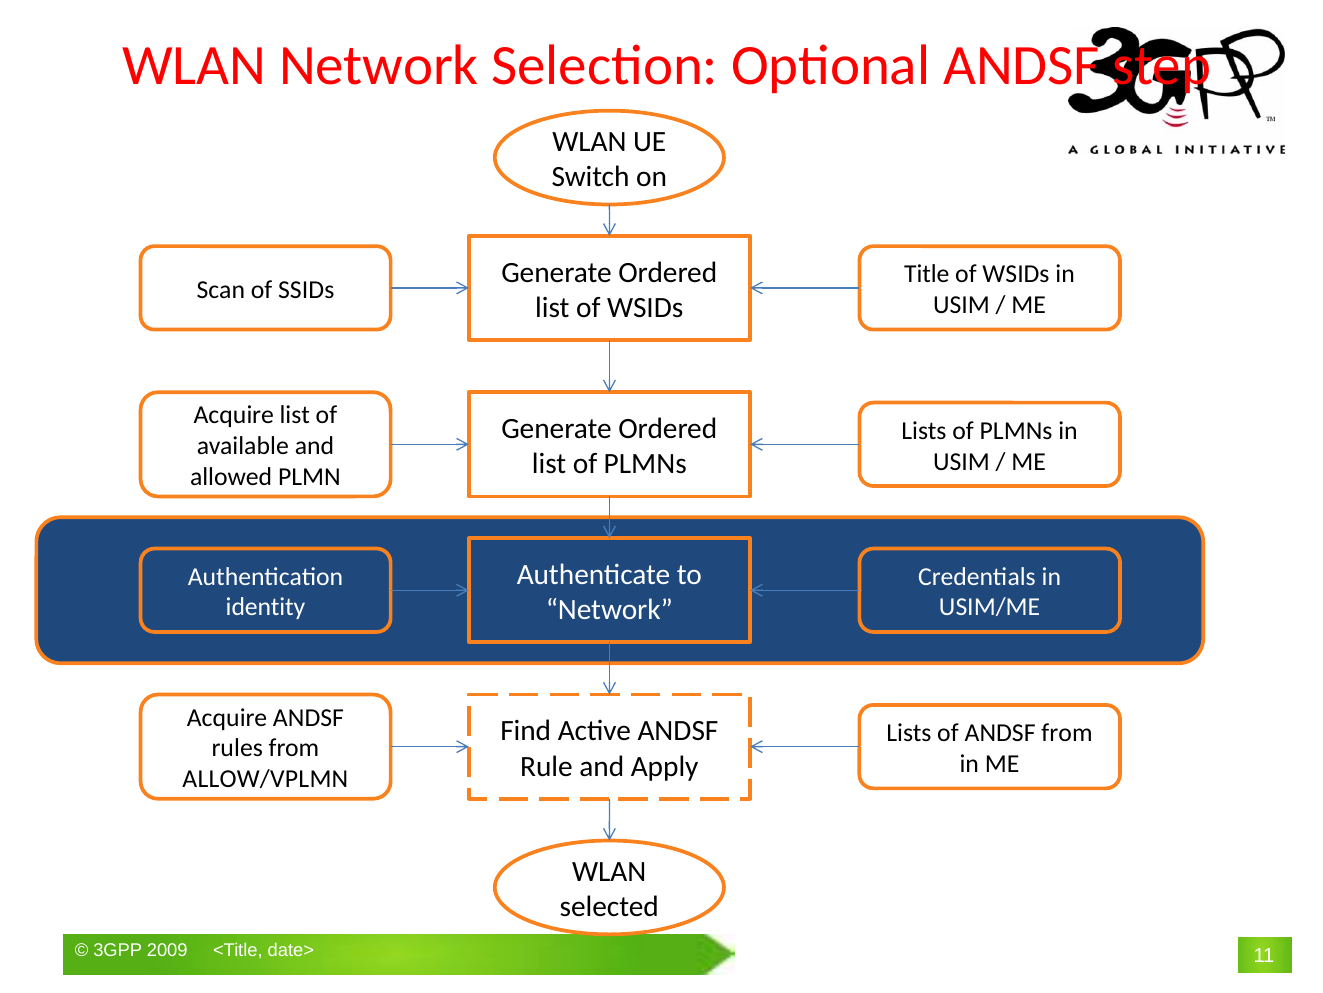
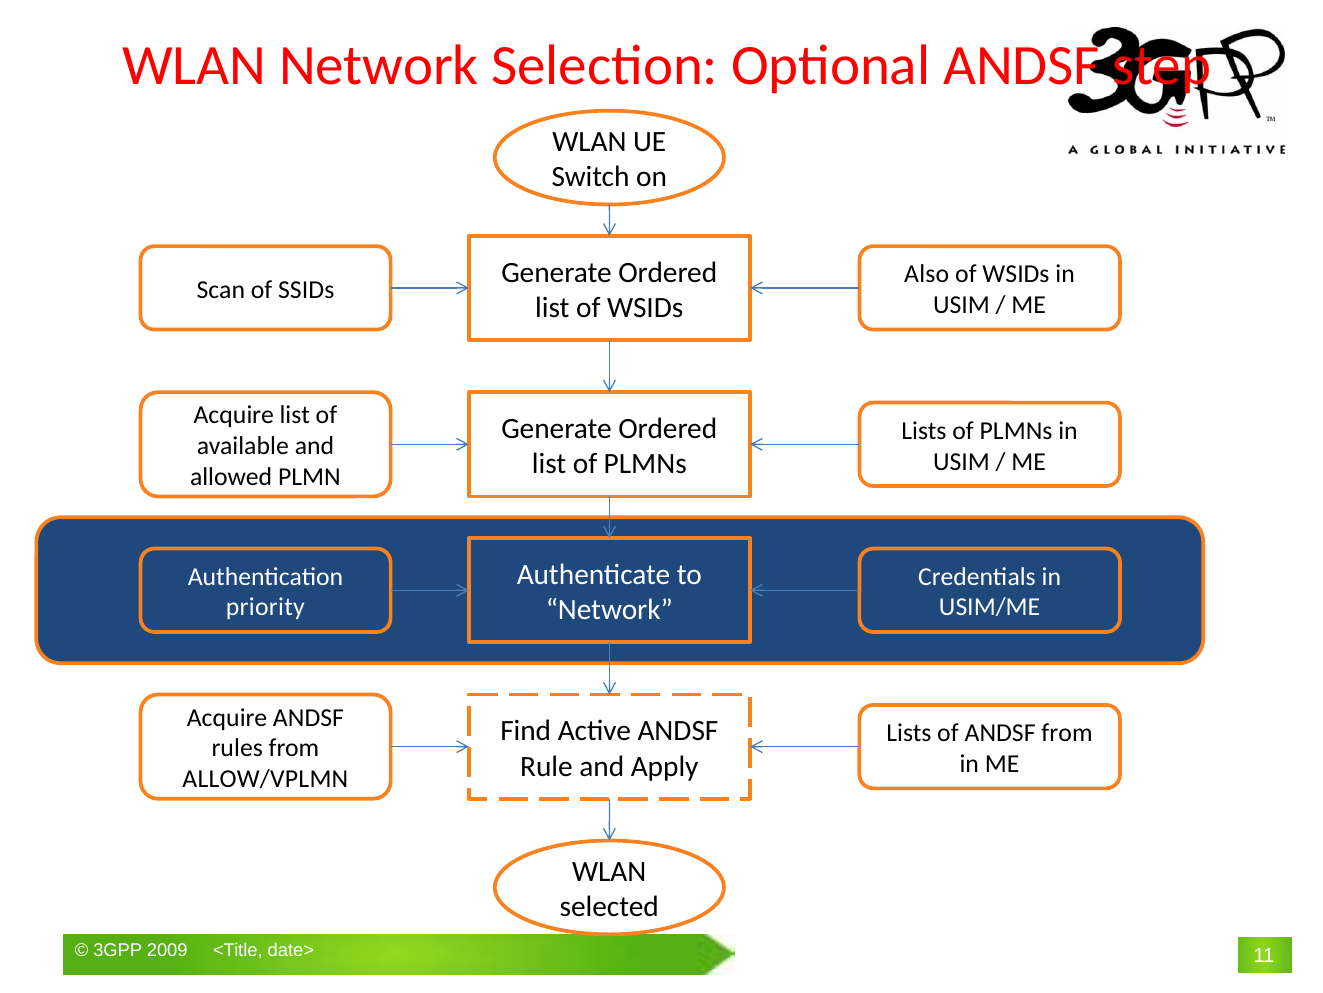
Title: Title -> Also (927, 274)
identity: identity -> priority (265, 607)
